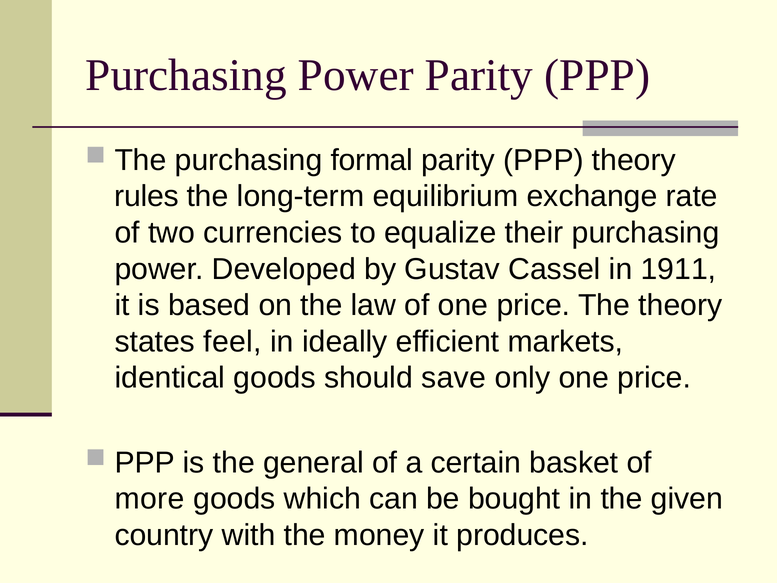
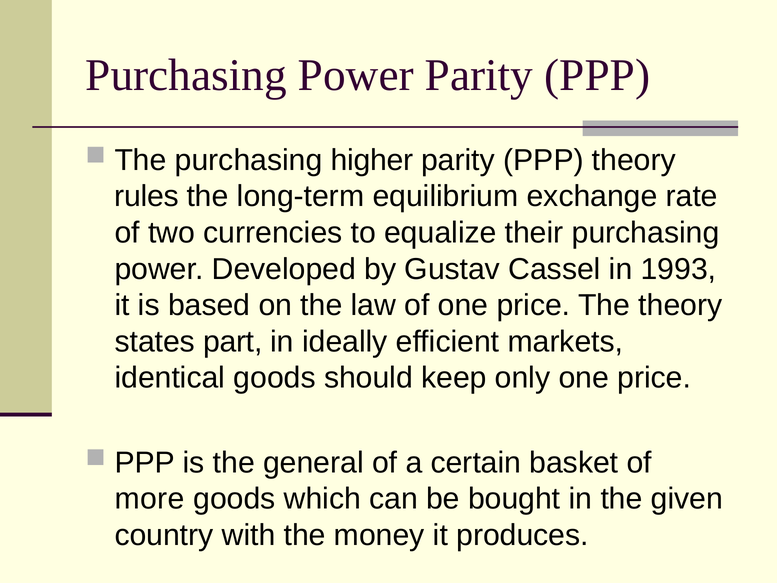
formal: formal -> higher (372, 160)
1911: 1911 -> 1993 (678, 269)
feel: feel -> part (233, 342)
save: save -> keep (454, 378)
